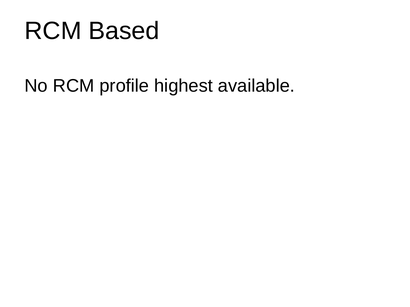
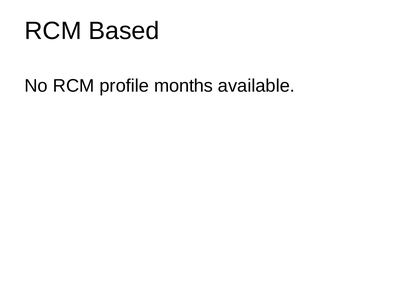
highest: highest -> months (184, 86)
